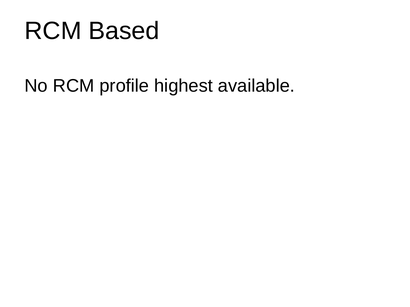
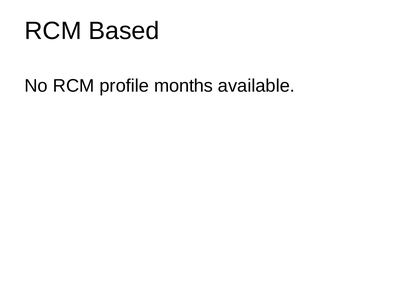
highest: highest -> months (184, 86)
